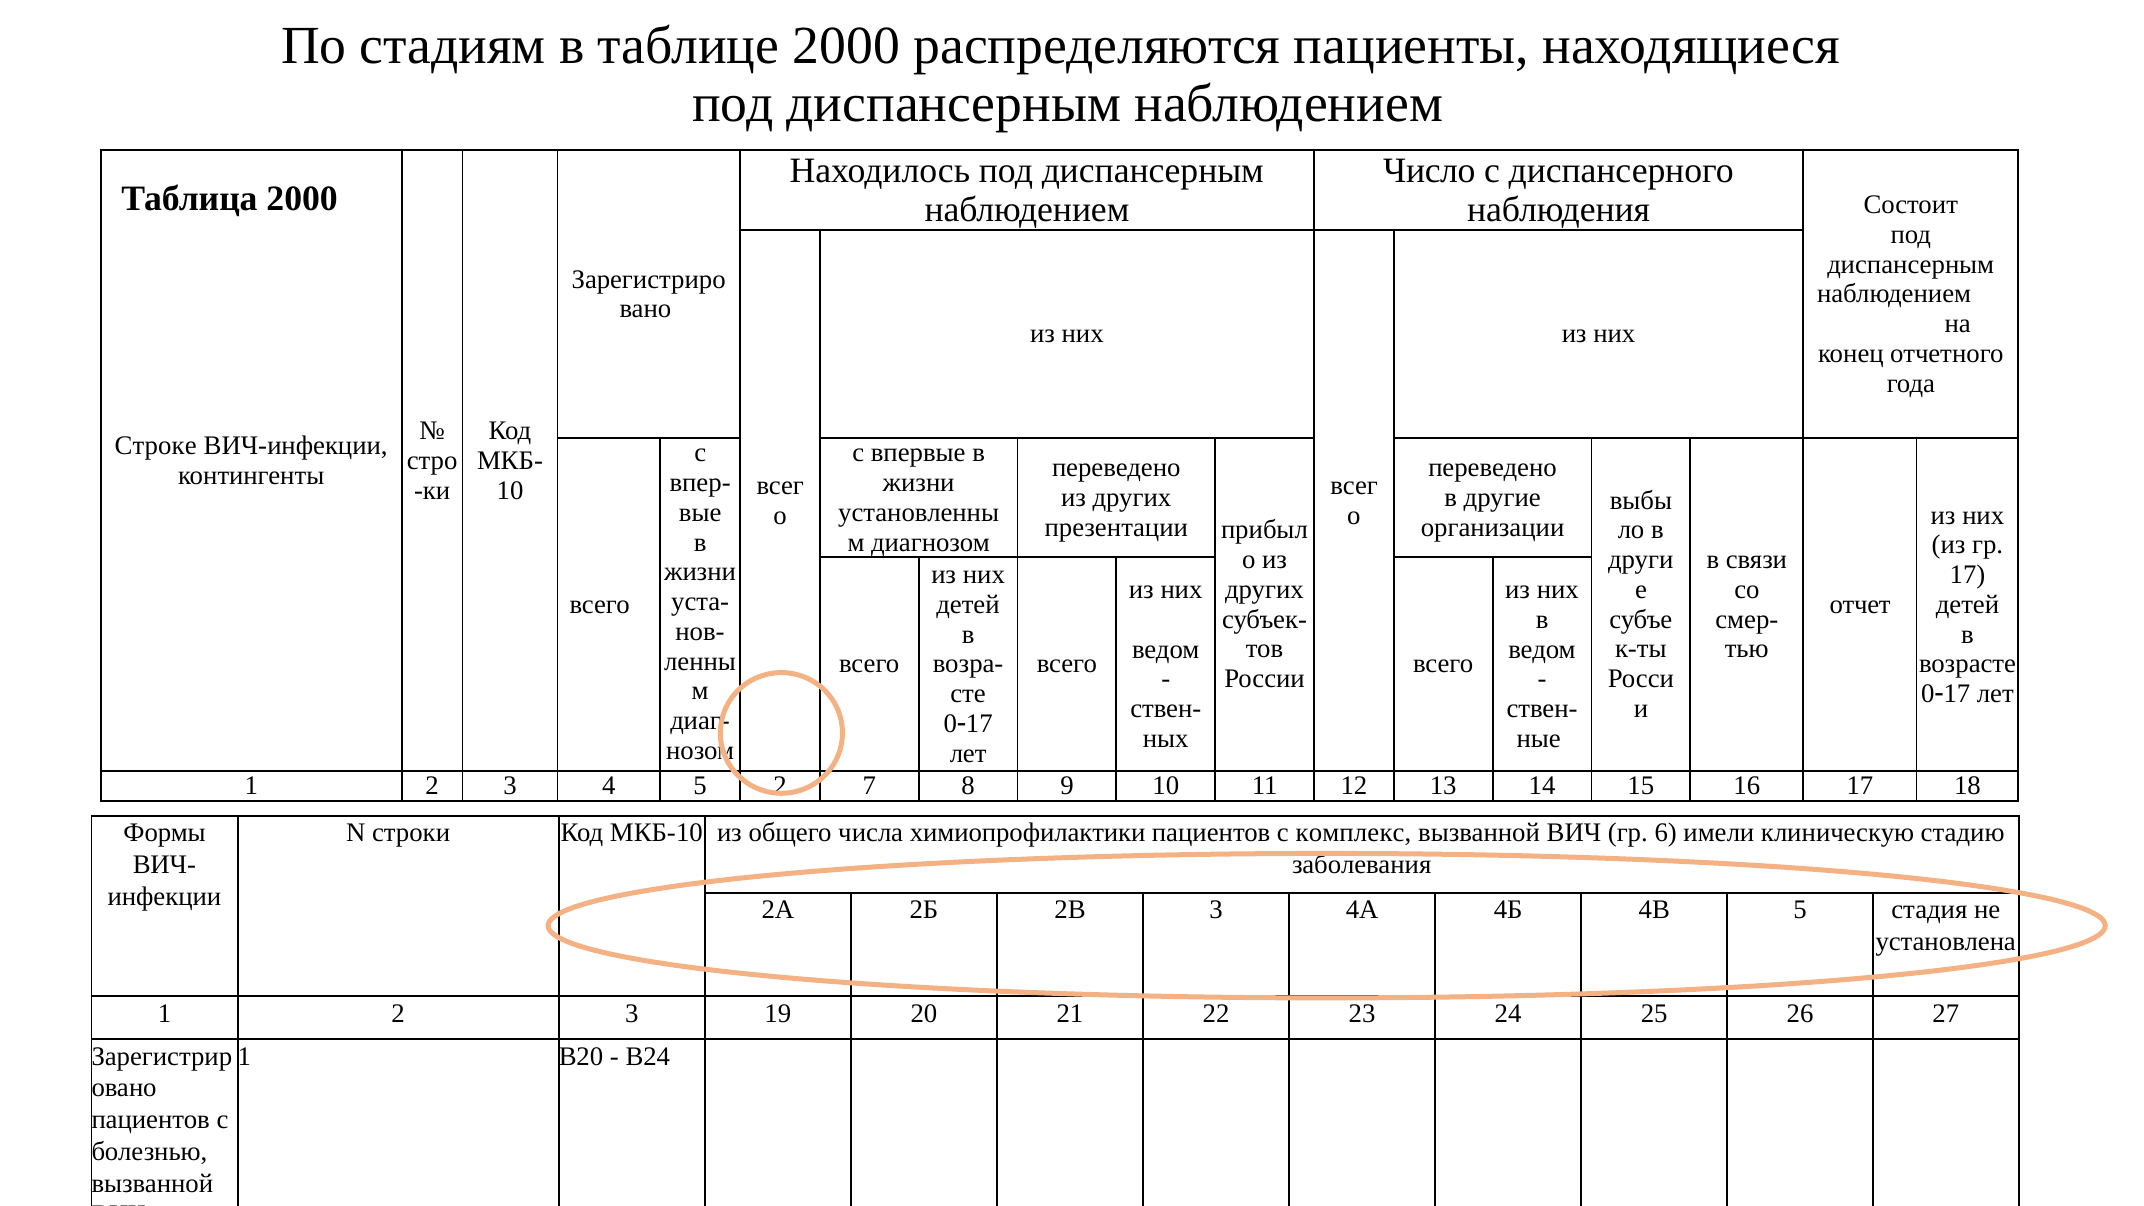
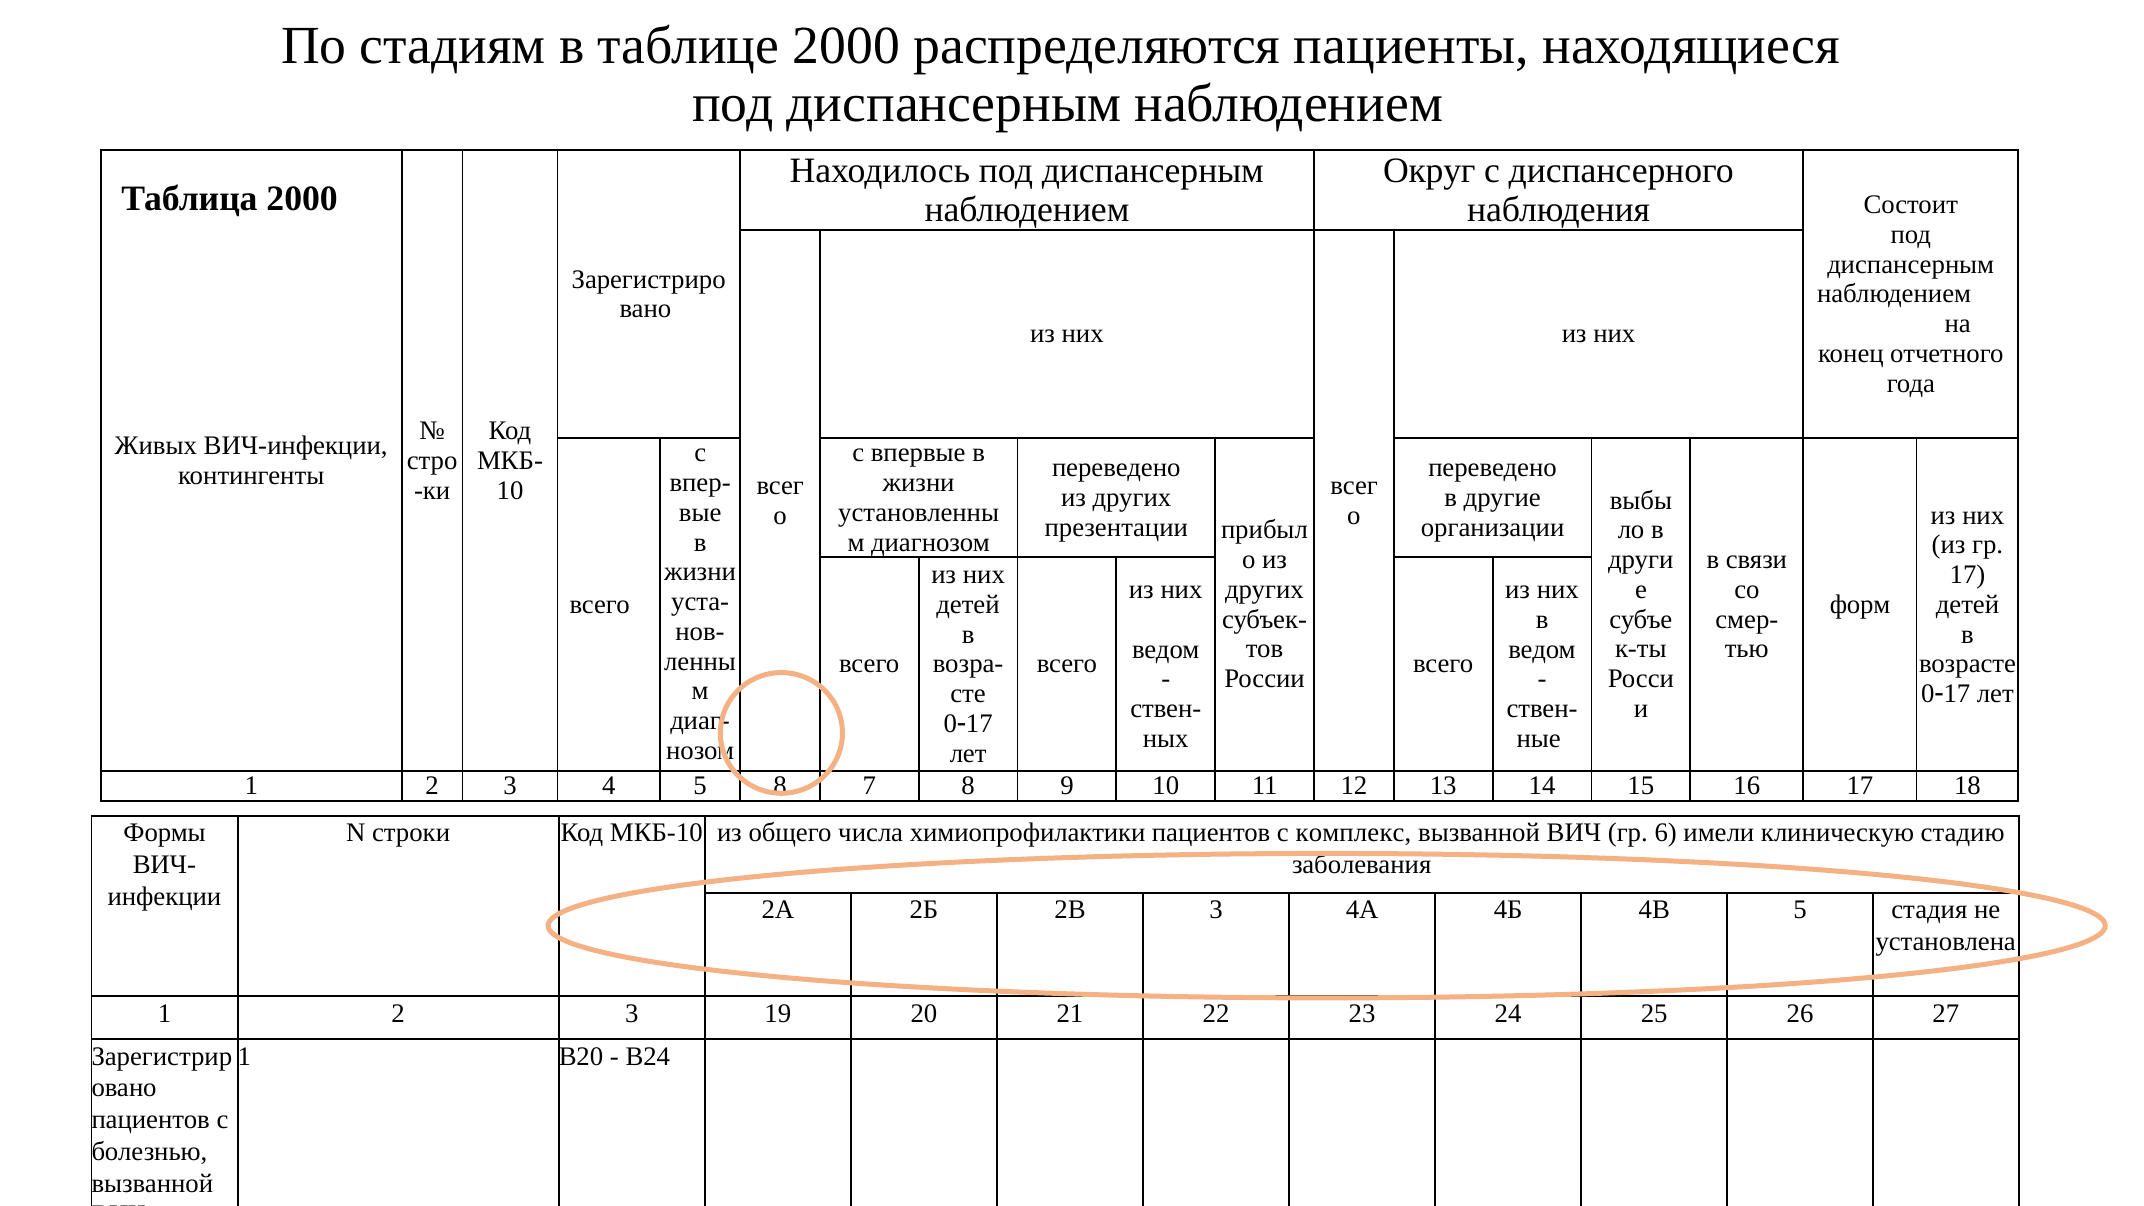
Число: Число -> Округ (1429, 170)
Строке: Строке -> Живых (156, 446)
отчет: отчет -> форм (1860, 604)
5 2: 2 -> 8 (780, 786)
